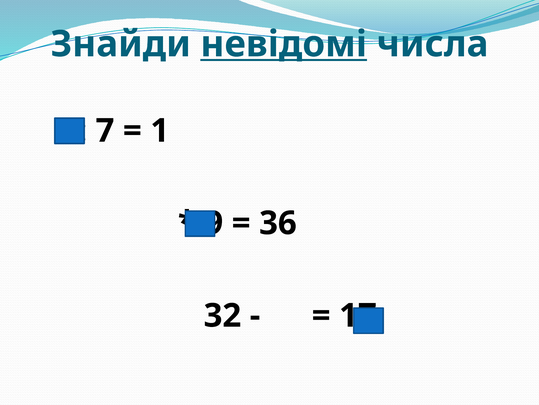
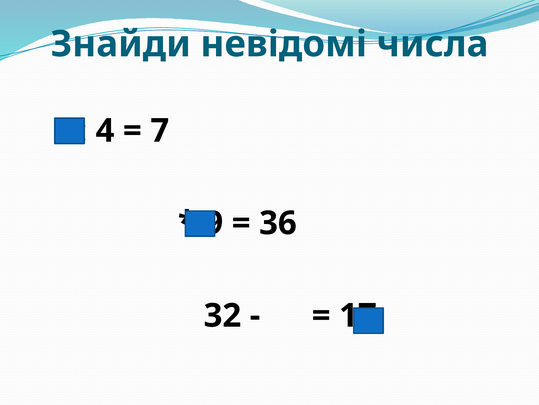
невідомі underline: present -> none (284, 44)
7: 7 -> 4 (105, 131)
1: 1 -> 7 (160, 131)
